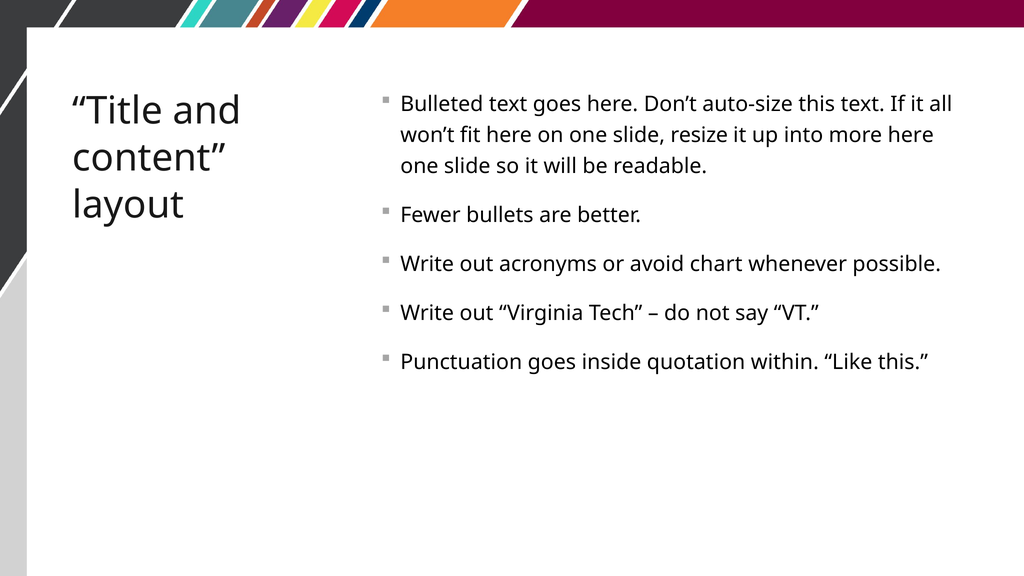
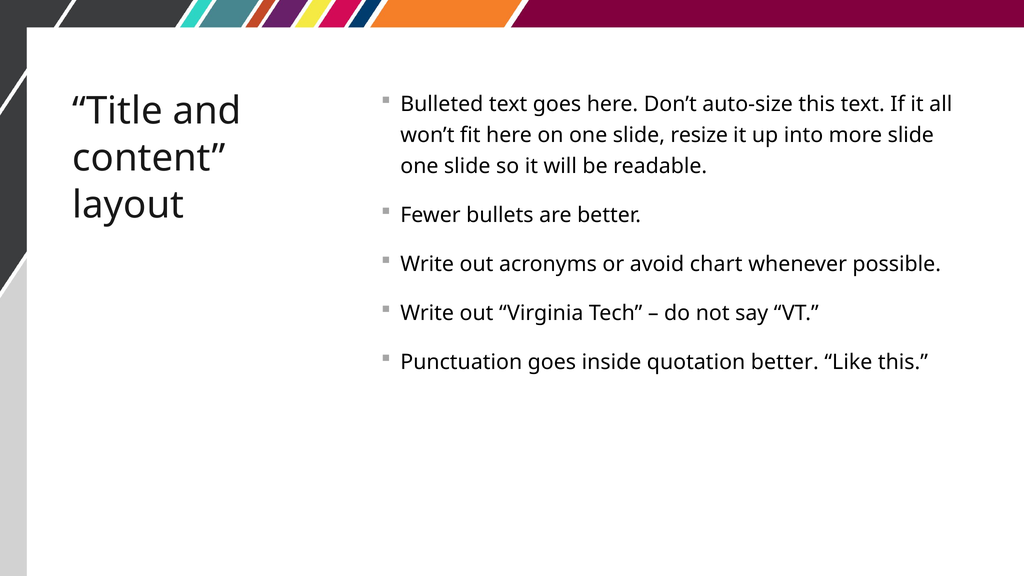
more here: here -> slide (911, 135)
quotation within: within -> better (785, 362)
